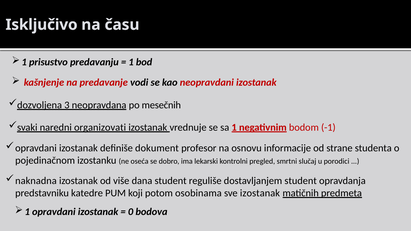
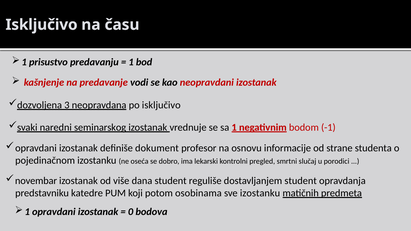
po mesečnih: mesečnih -> isključivo (161, 105)
organizovati: organizovati -> seminarskog (100, 128)
naknadna: naknadna -> novembar (36, 181)
sve izostanak: izostanak -> izostanku (260, 193)
